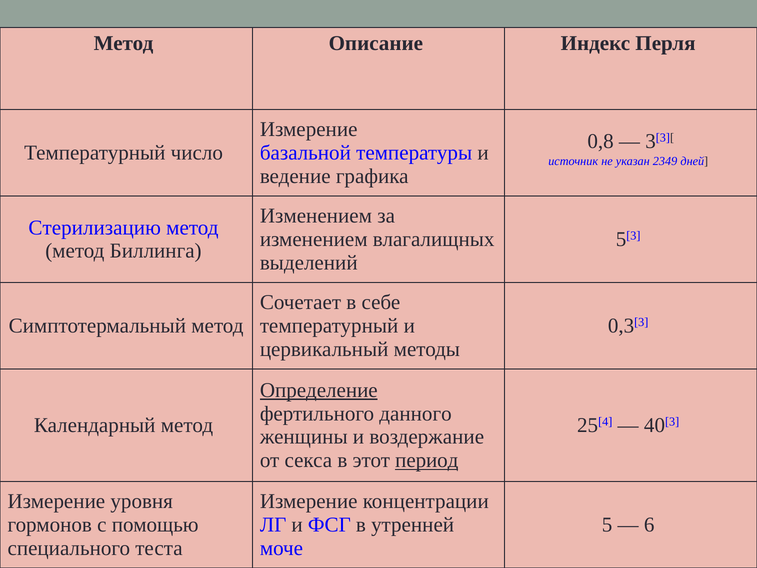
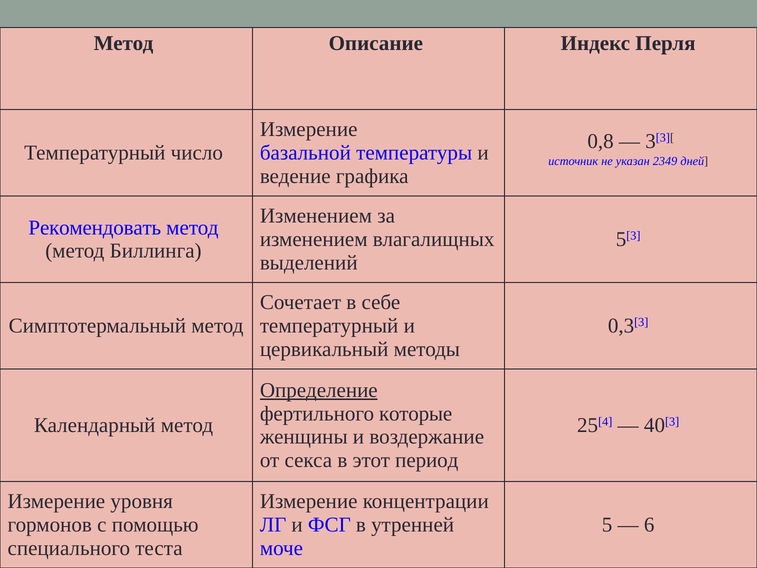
Стерилизацию: Стерилизацию -> Рекомендовать (95, 228)
данного: данного -> которые (416, 413)
период underline: present -> none (427, 460)
